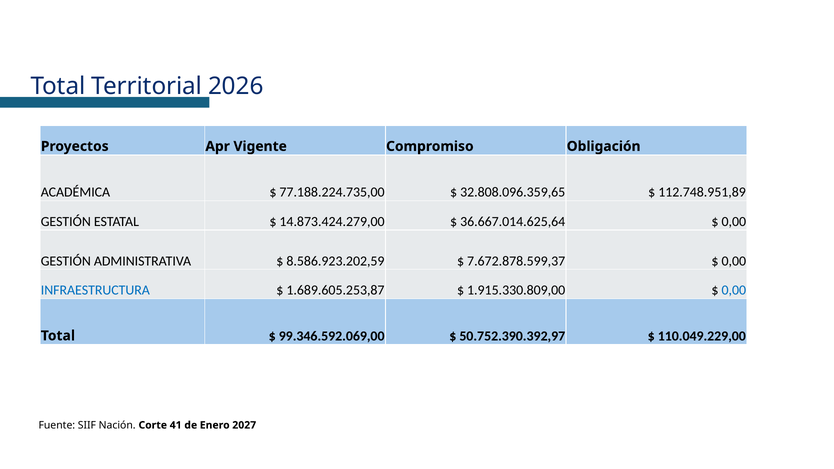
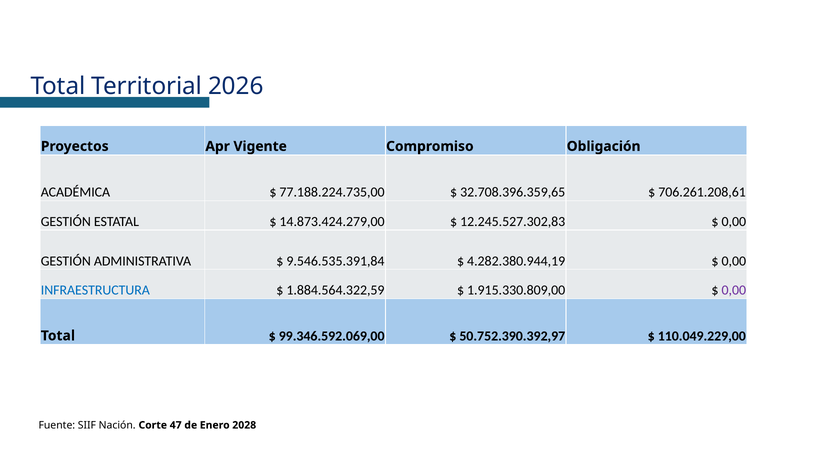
32.808.096.359,65: 32.808.096.359,65 -> 32.708.396.359,65 (513, 192)
112.748.951,89: 112.748.951,89 -> 706.261.208,61 (702, 192)
36.667.014.625,64: 36.667.014.625,64 -> 12.245.527.302,83 (513, 222)
8.586.923.202,59: 8.586.923.202,59 -> 9.546.535.391,84 (335, 261)
7.672.878.599,37: 7.672.878.599,37 -> 4.282.380.944,19 (516, 261)
1.689.605.253,87: 1.689.605.253,87 -> 1.884.564.322,59 (335, 290)
0,00 colour: blue -> purple (734, 290)
41: 41 -> 47 (176, 425)
2027: 2027 -> 2028 (244, 425)
